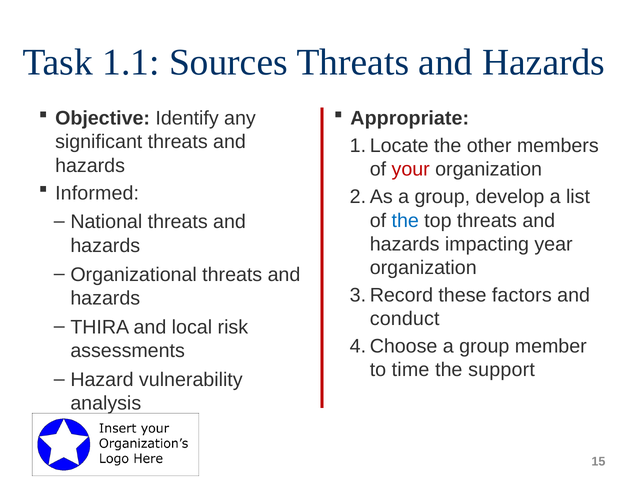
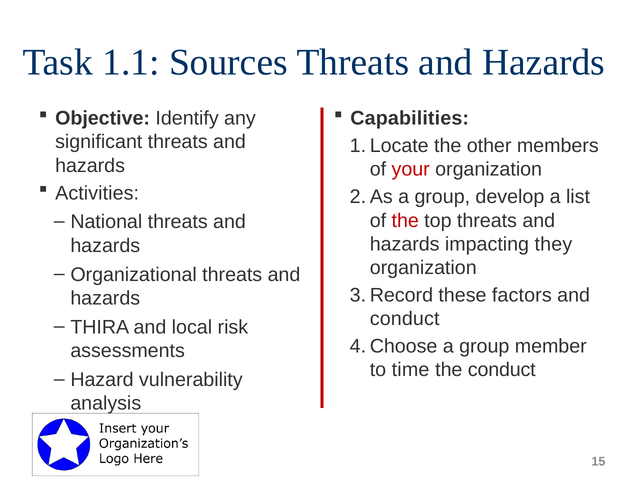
Appropriate: Appropriate -> Capabilities (410, 118)
Informed: Informed -> Activities (97, 193)
the colour: blue -> red (405, 221)
year: year -> they (553, 244)
the support: support -> conduct (502, 370)
